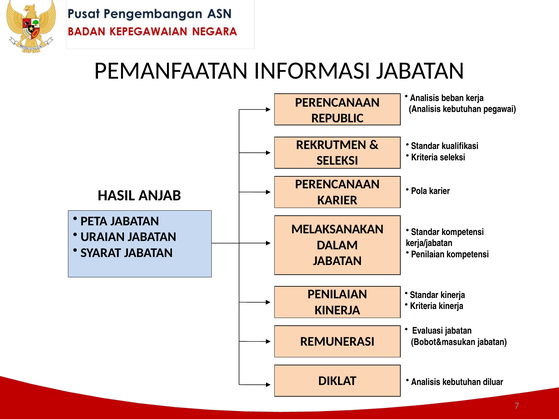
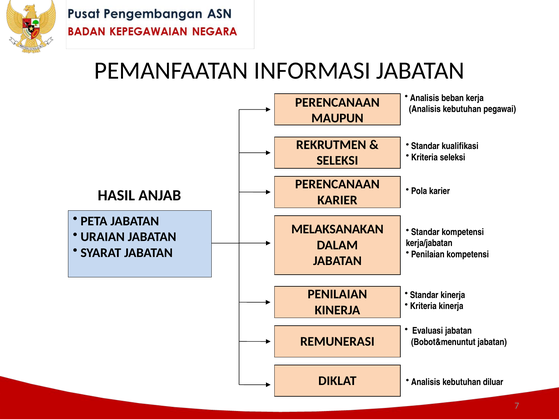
REPUBLIC: REPUBLIC -> MAUPUN (337, 118)
Bobot&masukan: Bobot&masukan -> Bobot&menuntut (443, 342)
